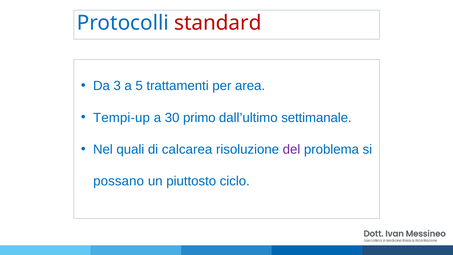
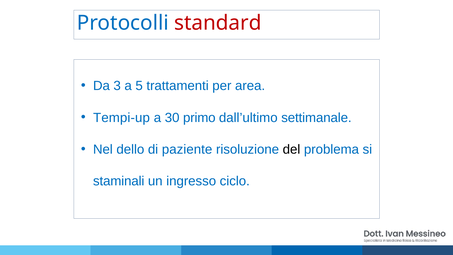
quali: quali -> dello (130, 149)
calcarea: calcarea -> paziente (187, 149)
del colour: purple -> black (292, 149)
possano: possano -> staminali (119, 181)
piuttosto: piuttosto -> ingresso (191, 181)
